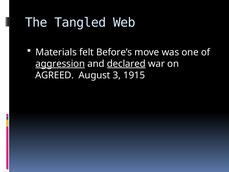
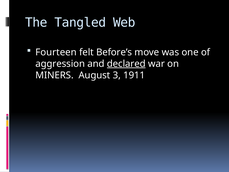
Materials: Materials -> Fourteen (56, 52)
aggression underline: present -> none (60, 64)
AGREED: AGREED -> MINERS (55, 75)
1915: 1915 -> 1911 (134, 75)
